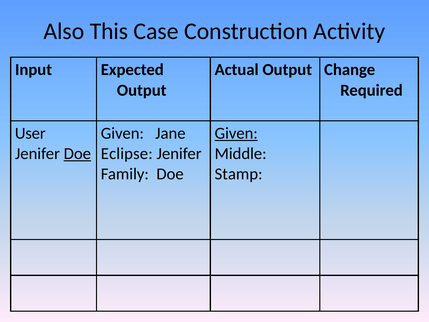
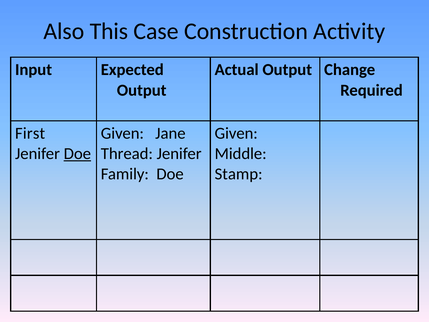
User: User -> First (30, 133)
Given underline: present -> none (236, 133)
Eclipse: Eclipse -> Thread (127, 154)
